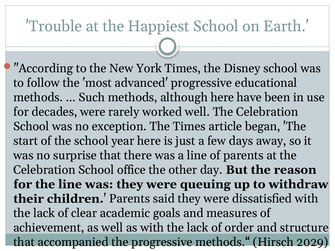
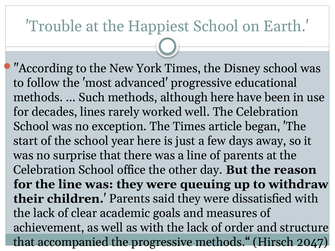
decades were: were -> lines (93, 112)
2029: 2029 -> 2047 (312, 242)
